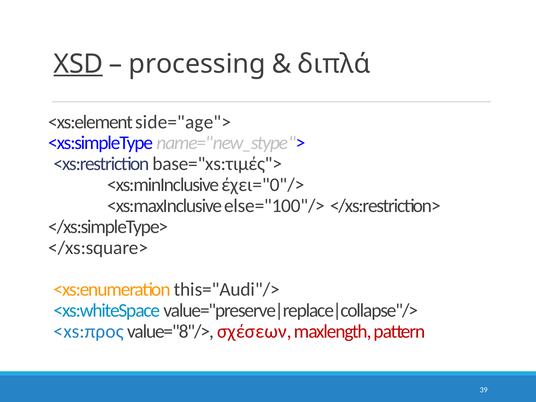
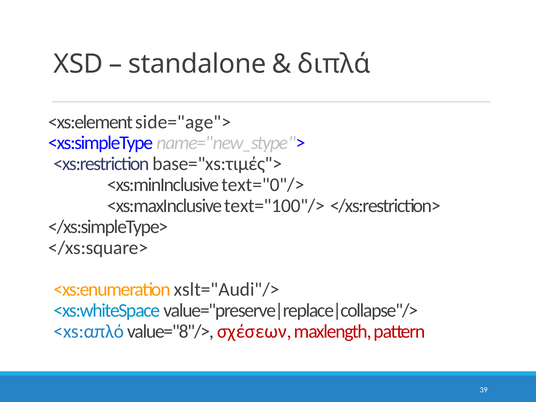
XSD underline: present -> none (78, 64)
processing: processing -> standalone (197, 64)
έχει="0"/>: έχει="0"/> -> text="0"/> (263, 185)
else="100"/>: else="100"/> -> text="100"/> (275, 206)
this="Audi"/>: this="Audi"/> -> xslt="Audi"/> (227, 290)
<xs:προς: <xs:προς -> <xs:απλό (89, 332)
